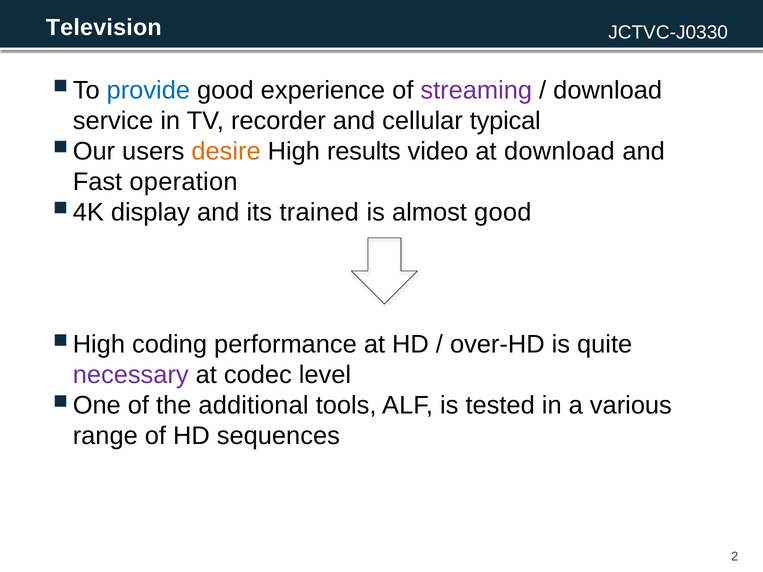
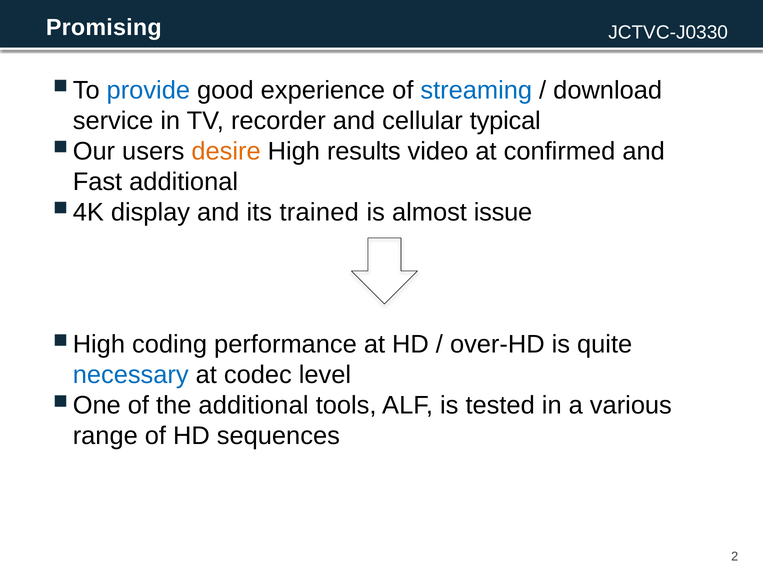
Television: Television -> Promising (104, 27)
streaming colour: purple -> blue (476, 90)
at download: download -> confirmed (560, 151)
Fast operation: operation -> additional (184, 182)
almost good: good -> issue (503, 212)
necessary colour: purple -> blue (131, 375)
